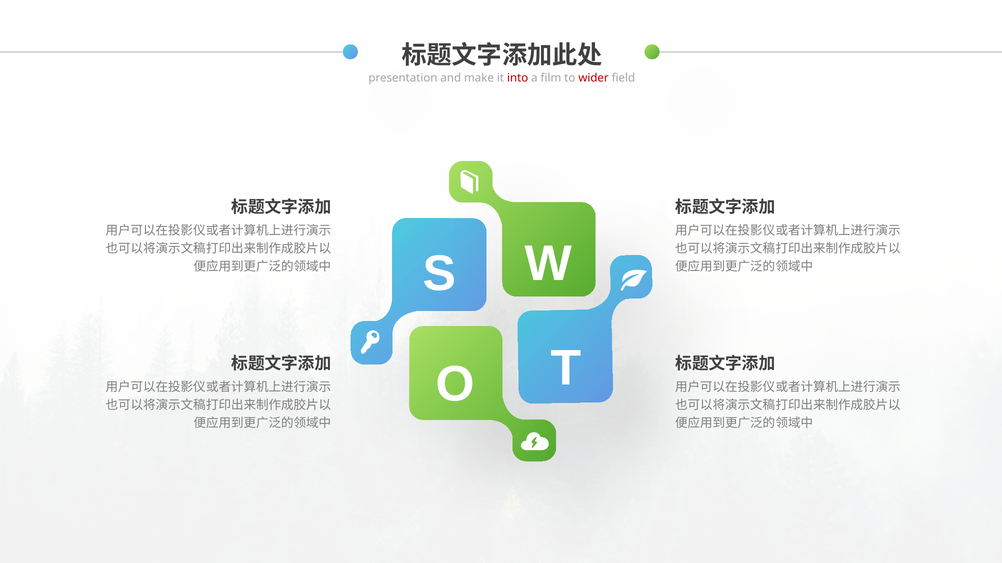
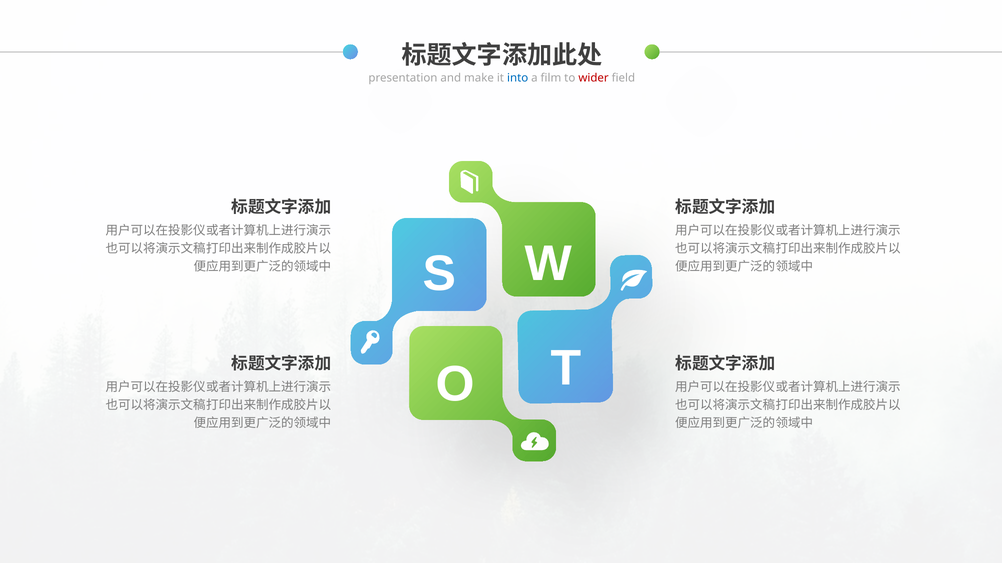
into colour: red -> blue (518, 78)
